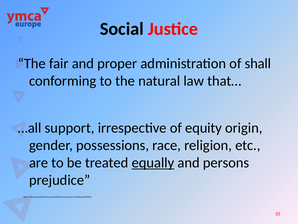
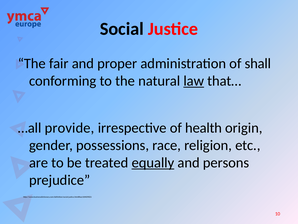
law underline: none -> present (194, 81)
support: support -> provide (70, 128)
equity: equity -> health (204, 128)
